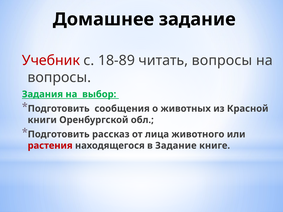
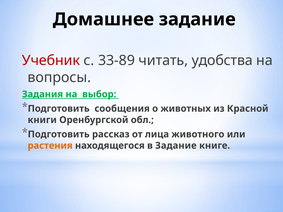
18-89: 18-89 -> 33-89 (116, 60)
читать вопросы: вопросы -> удобства (222, 60)
растения colour: red -> orange (50, 146)
